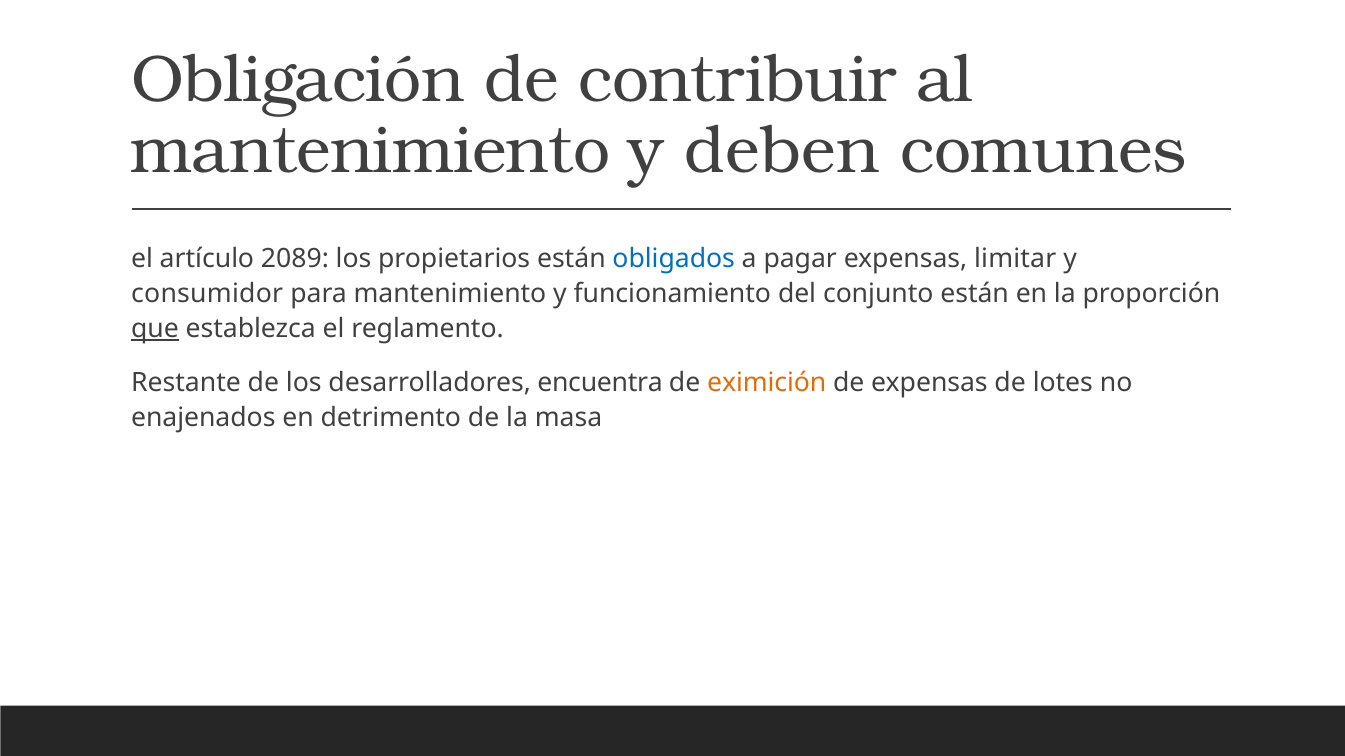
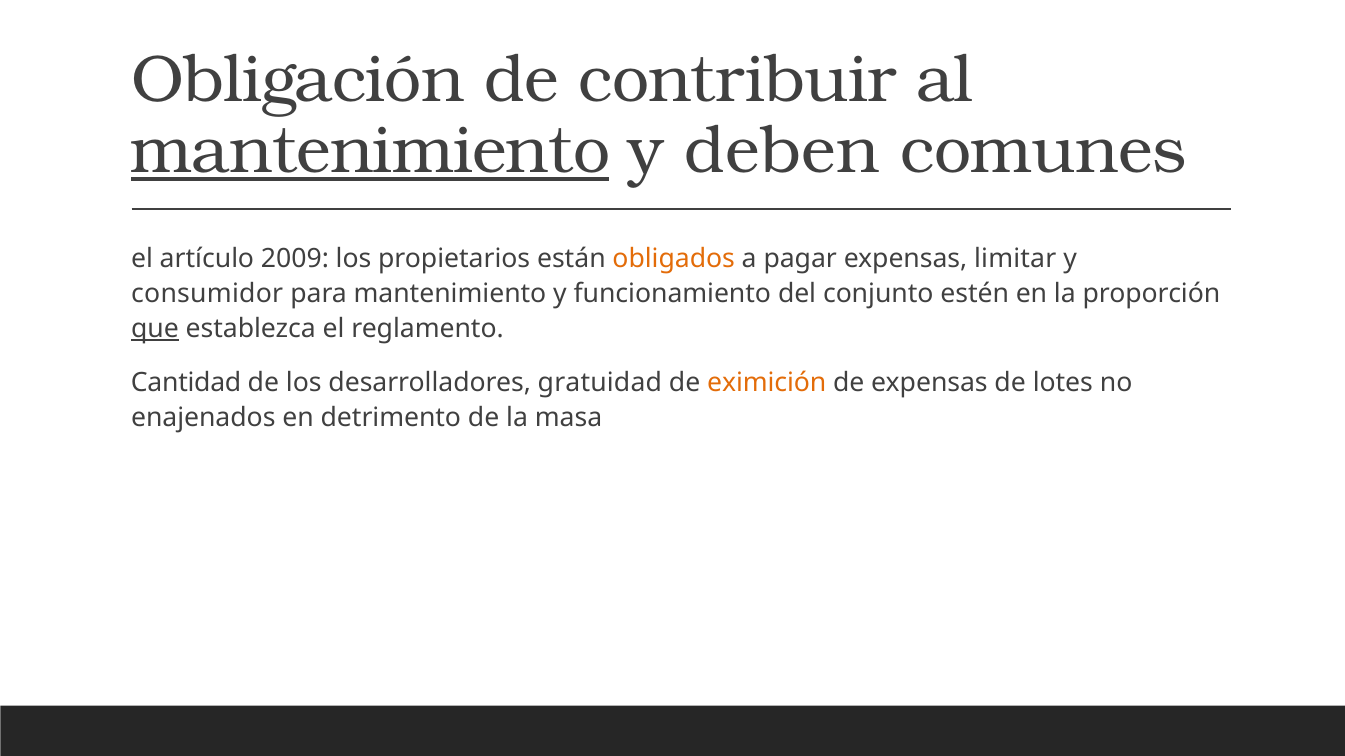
mantenimiento underline: none -> present (370, 151)
2089: 2089 -> 2009 (295, 259)
obligados colour: blue -> orange (674, 259)
conjunto están: están -> estén (975, 294)
Restante: Restante -> Cantidad (186, 383)
encuentra: encuentra -> gratuidad (600, 383)
